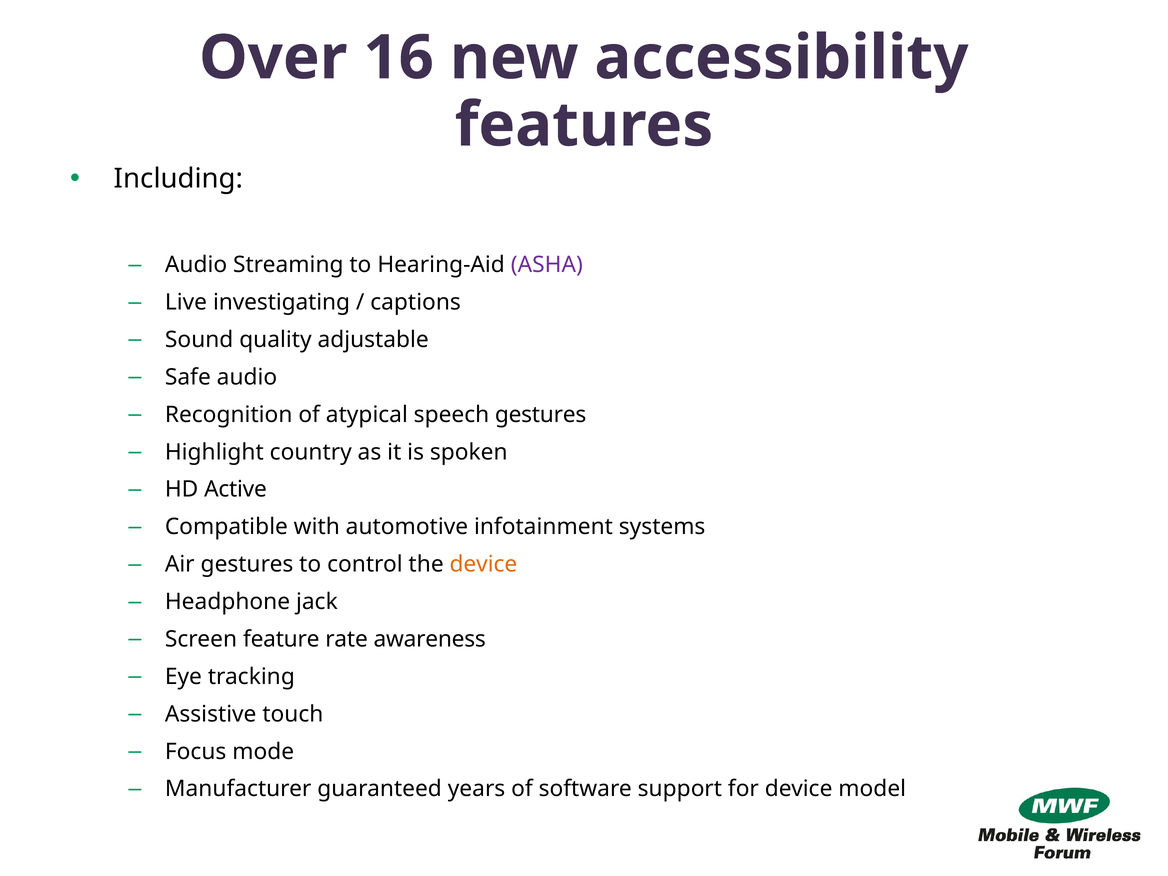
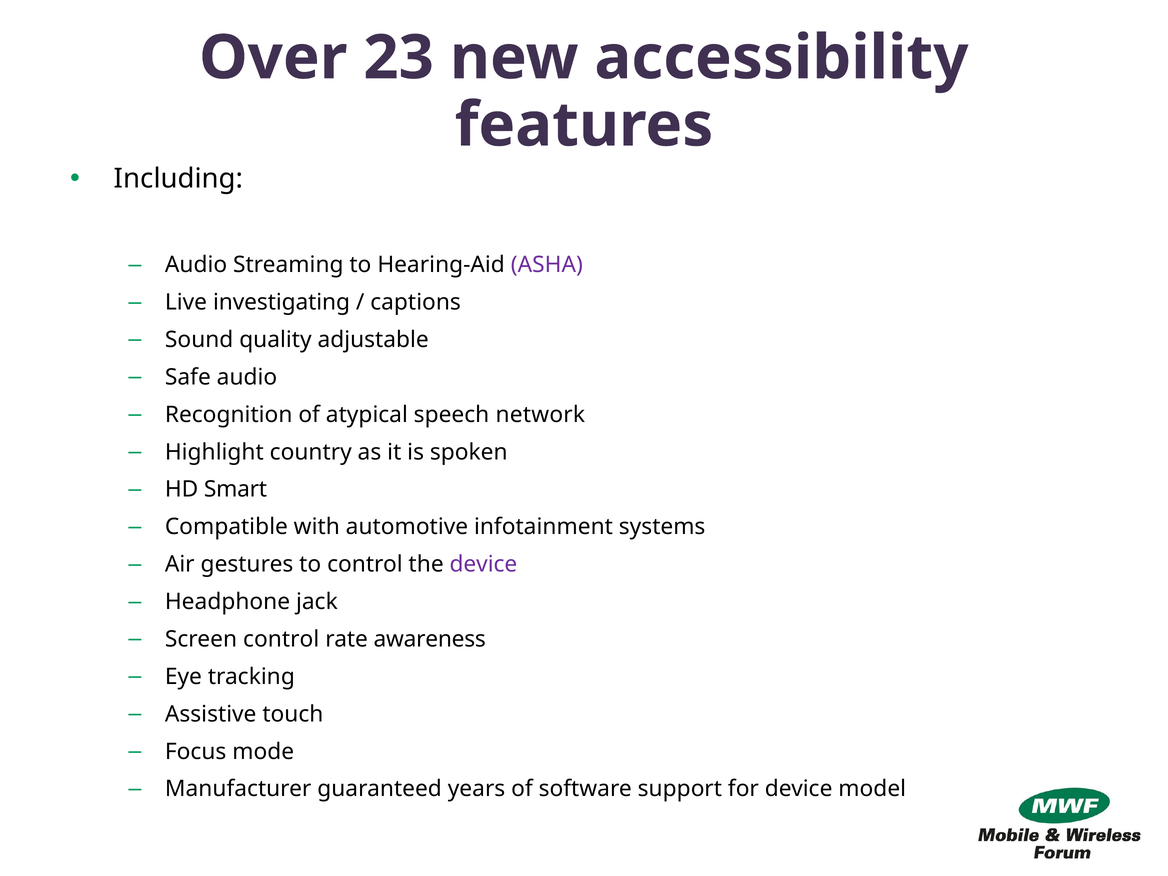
16: 16 -> 23 (399, 58)
speech gestures: gestures -> network (540, 415)
Active: Active -> Smart (236, 490)
device colour: orange -> purple (483, 564)
Screen feature: feature -> control (281, 639)
